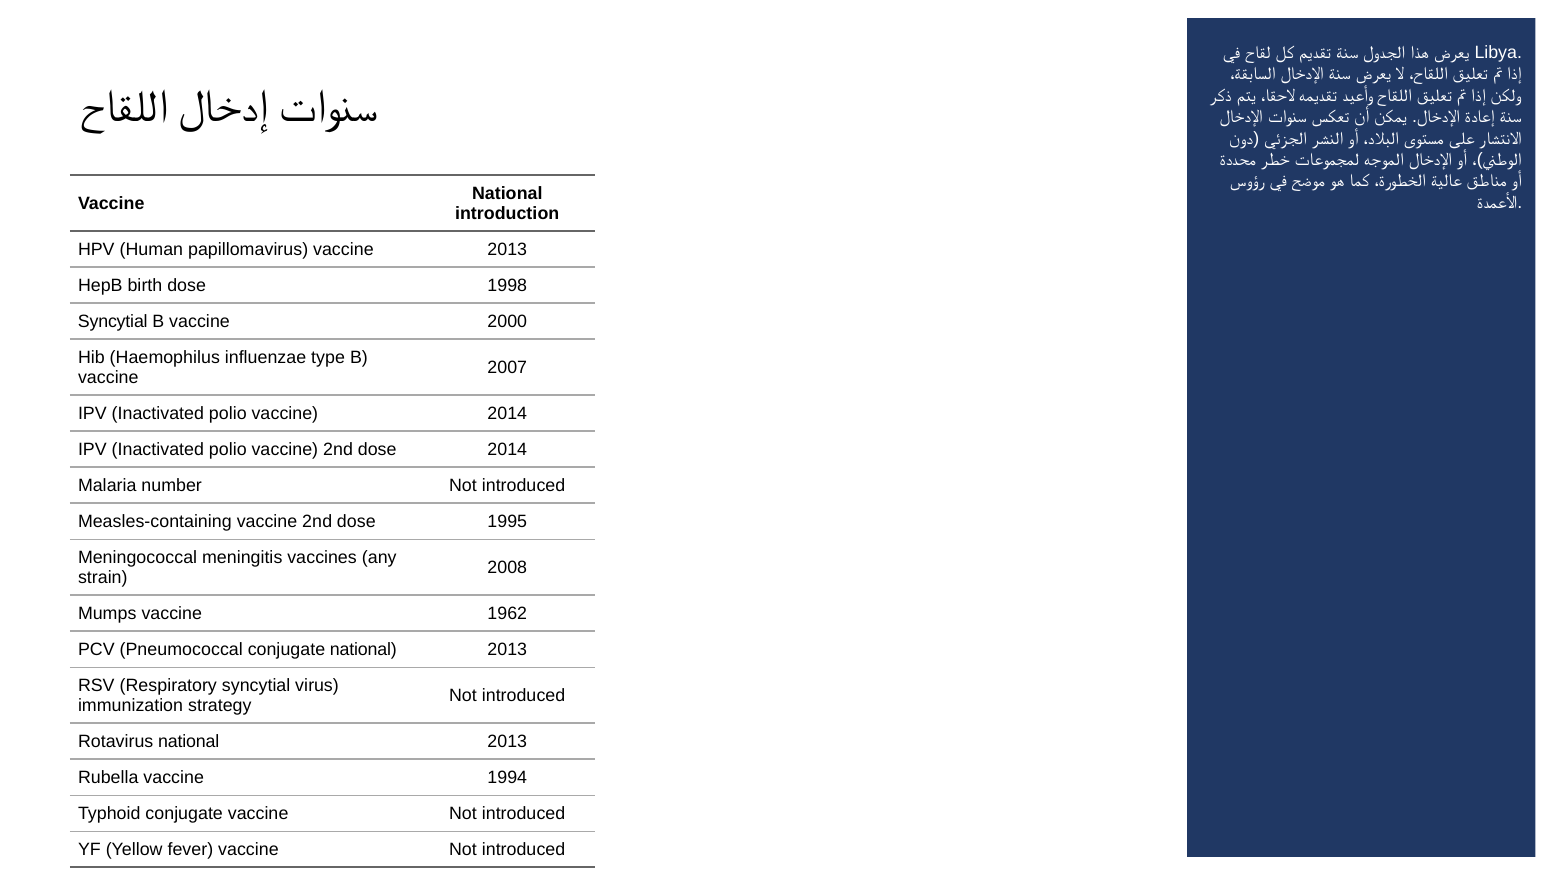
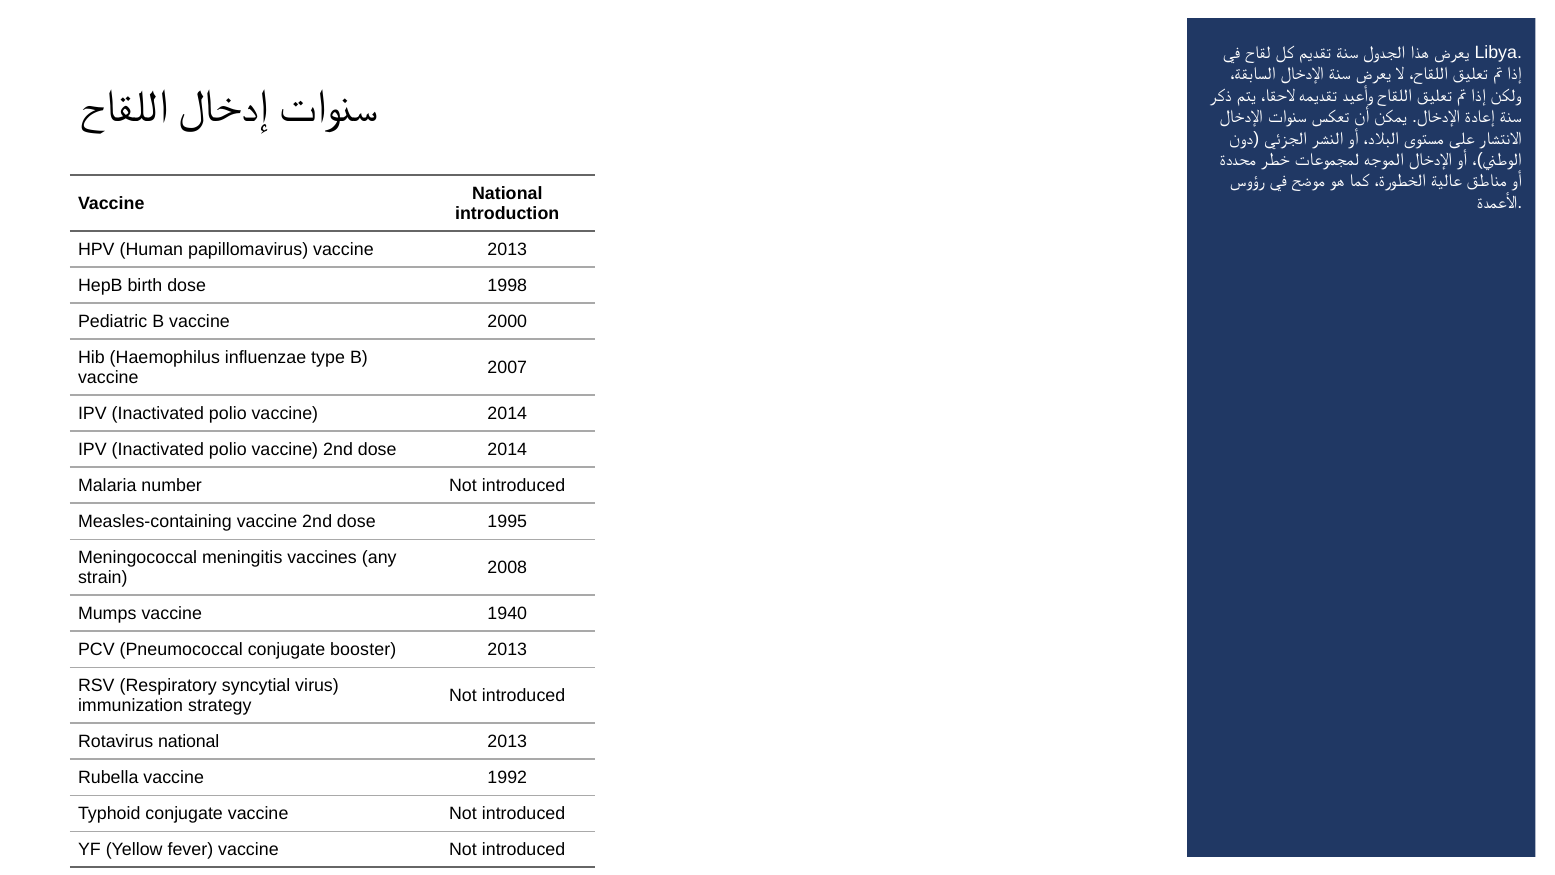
Syncytial: Syncytial -> Pediatric (113, 321)
1962: 1962 -> 1940 (507, 613)
conjugate national: national -> booster (363, 649)
1994: 1994 -> 1992 (507, 777)
